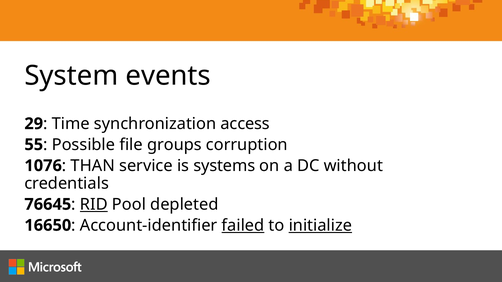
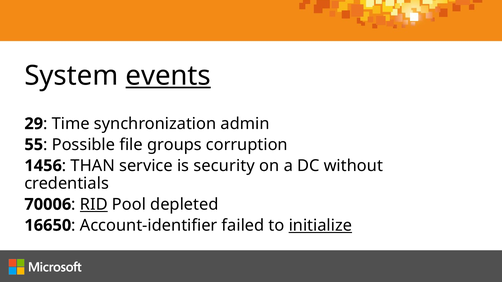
events underline: none -> present (168, 76)
access: access -> admin (245, 124)
1076: 1076 -> 1456 (43, 166)
systems: systems -> security (224, 166)
76645: 76645 -> 70006 (48, 205)
failed underline: present -> none (243, 226)
